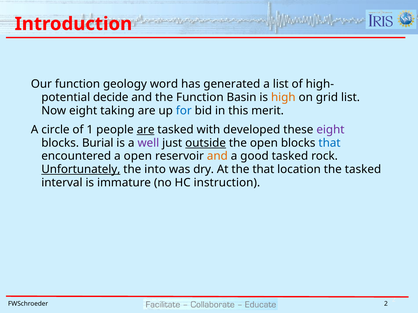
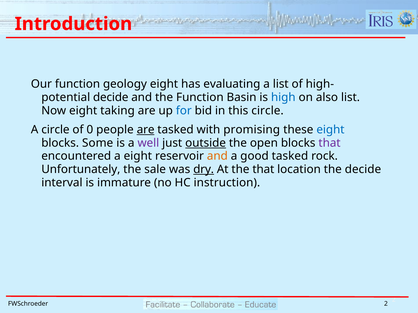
geology word: word -> eight (164, 84)
generated: generated -> evaluating (232, 84)
high colour: orange -> blue (283, 98)
grid: grid -> also (327, 98)
this merit: merit -> circle (268, 111)
1: 1 -> 0 (90, 130)
developed: developed -> promising (252, 130)
eight colour: purple -> blue (330, 130)
Burial: Burial -> Some (98, 143)
that colour: blue -> purple (330, 143)
a open: open -> eight (138, 156)
Unfortunately underline: present -> none (81, 170)
into: into -> sale (155, 170)
dry underline: none -> present (204, 170)
the tasked: tasked -> decide (363, 170)
